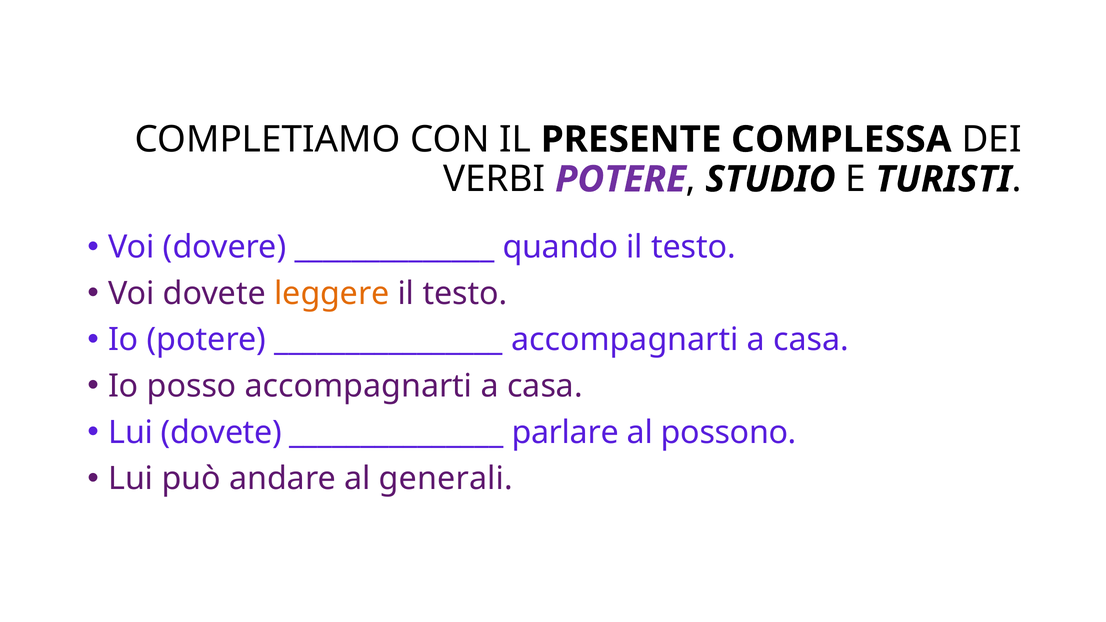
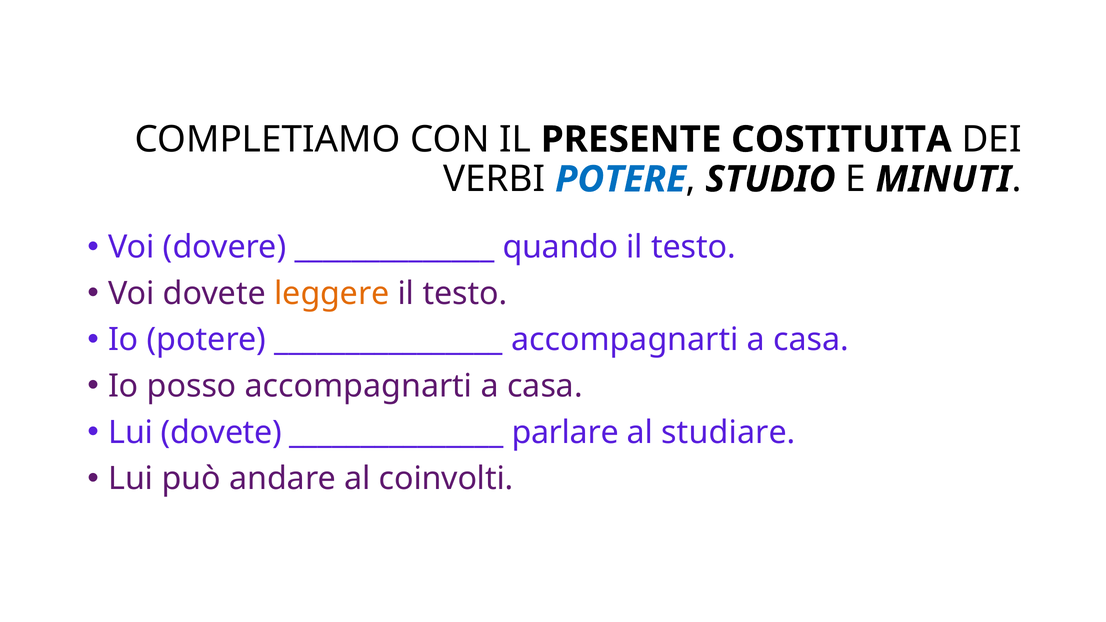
COMPLESSA: COMPLESSA -> COSTITUITA (841, 140)
POTERE colour: purple -> blue (621, 179)
TURISTI: TURISTI -> MINUTI (943, 179)
possono: possono -> studiare (728, 432)
generali: generali -> coinvolti (446, 479)
